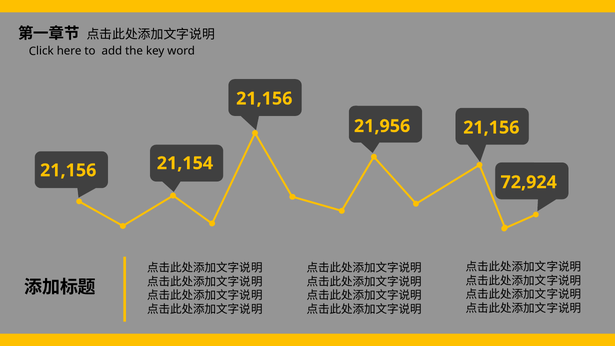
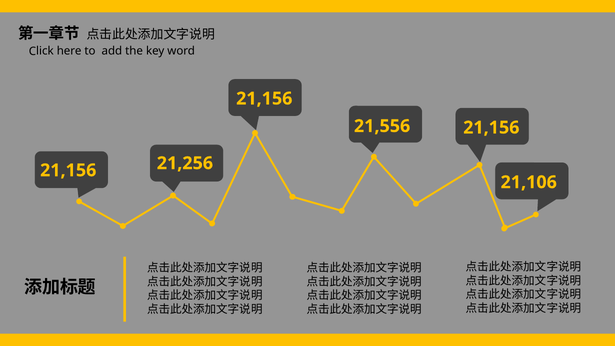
21,956: 21,956 -> 21,556 (382, 126)
21,154: 21,154 -> 21,256 (185, 163)
72,924: 72,924 -> 21,106 (529, 182)
